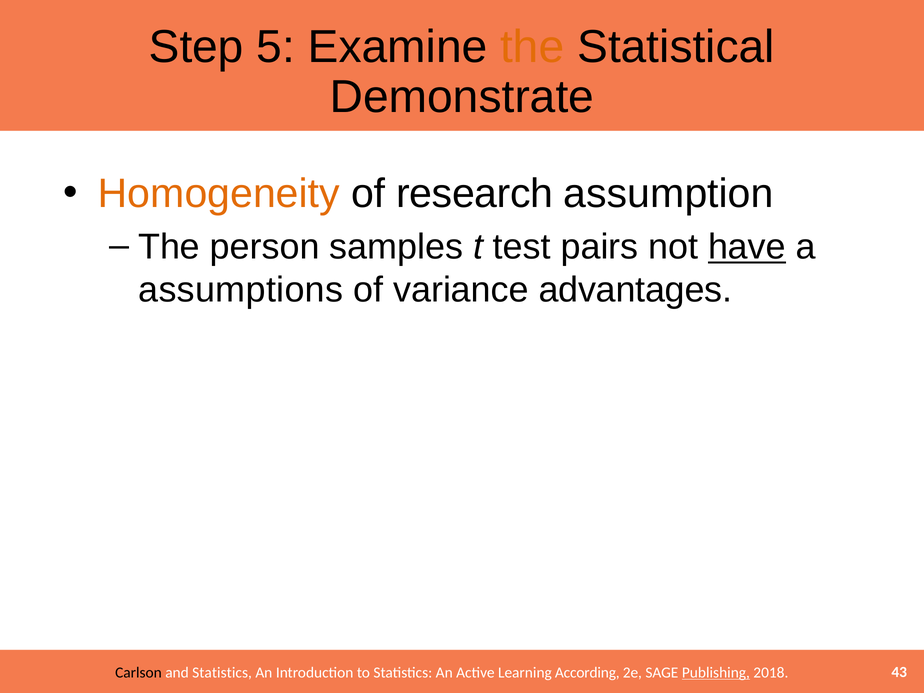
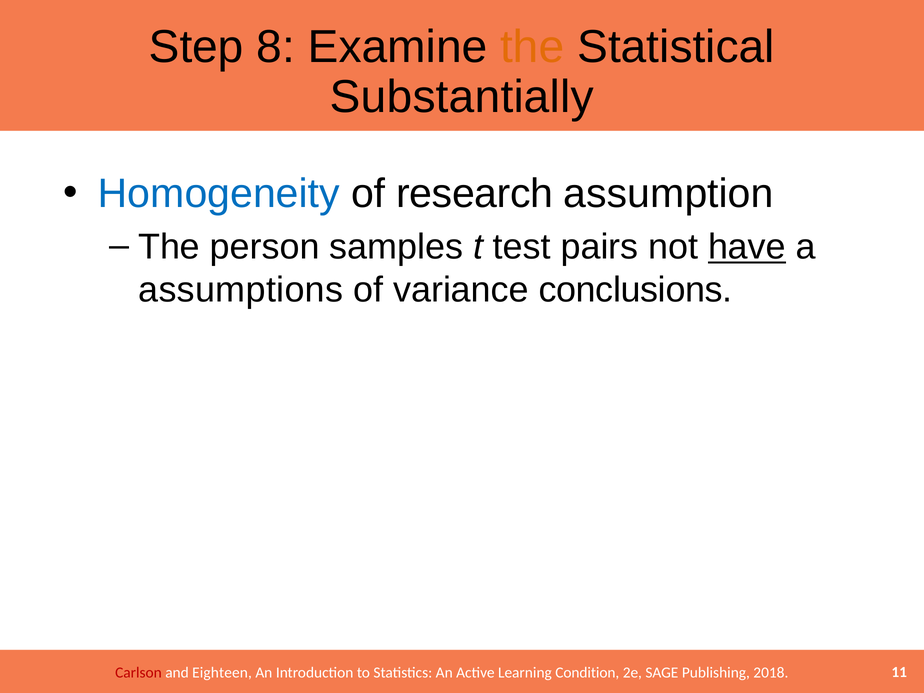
5: 5 -> 8 (276, 47)
Demonstrate: Demonstrate -> Substantially (462, 97)
Homogeneity colour: orange -> blue (219, 194)
advantages: advantages -> conclusions (635, 290)
Carlson colour: black -> red (138, 673)
and Statistics: Statistics -> Eighteen (222, 673)
According: According -> Condition (587, 673)
Publishing underline: present -> none (716, 673)
43: 43 -> 11 (899, 672)
